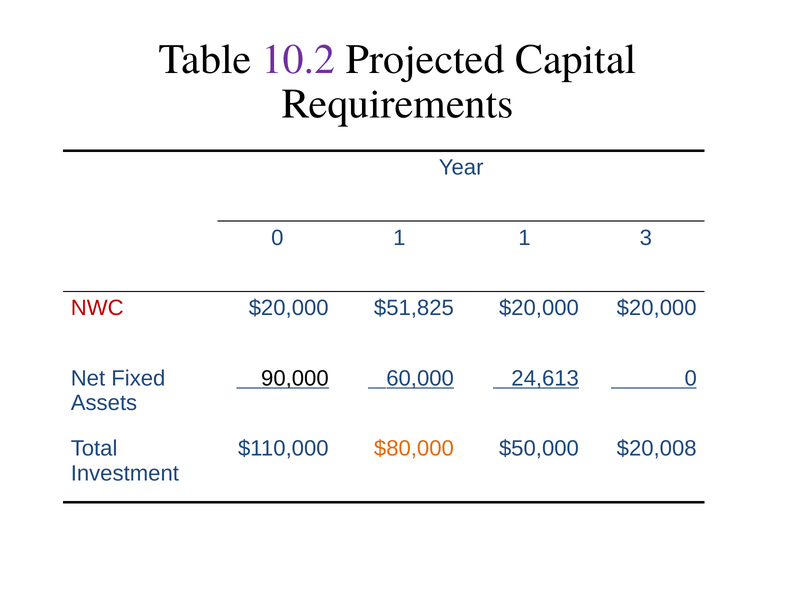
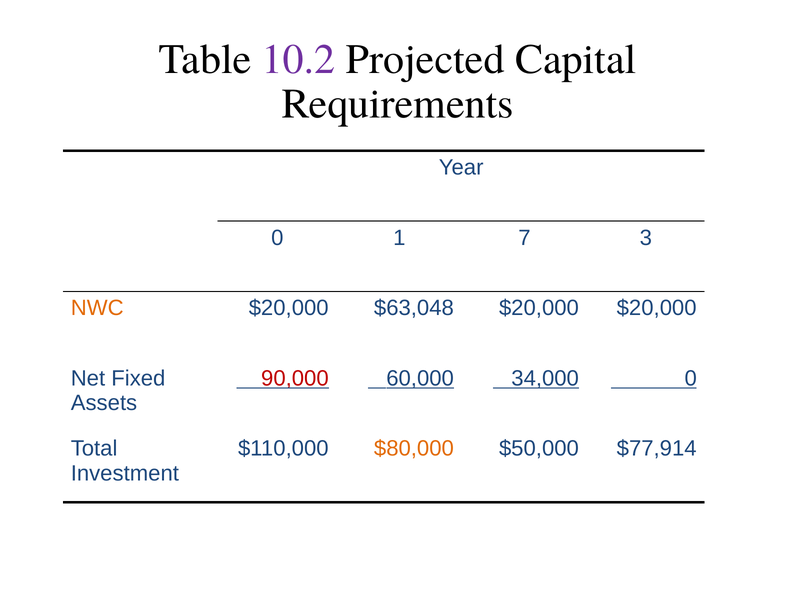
1 1: 1 -> 7 (524, 238)
NWC colour: red -> orange (97, 308)
$51,825: $51,825 -> $63,048 (414, 308)
90,000 colour: black -> red (295, 378)
24,613: 24,613 -> 34,000 (545, 378)
$20,008: $20,008 -> $77,914 (657, 449)
